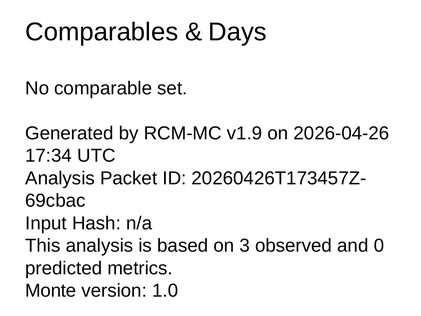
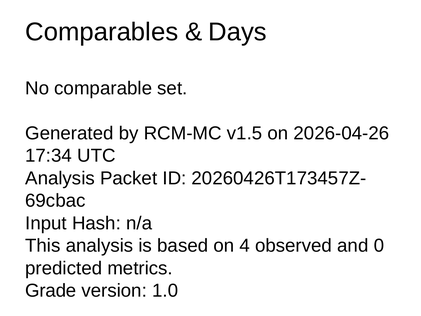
v1.9: v1.9 -> v1.5 (245, 133)
3: 3 -> 4 (245, 245)
Monte: Monte -> Grade (51, 290)
